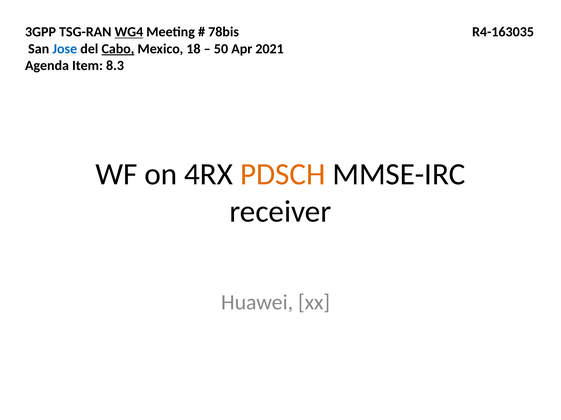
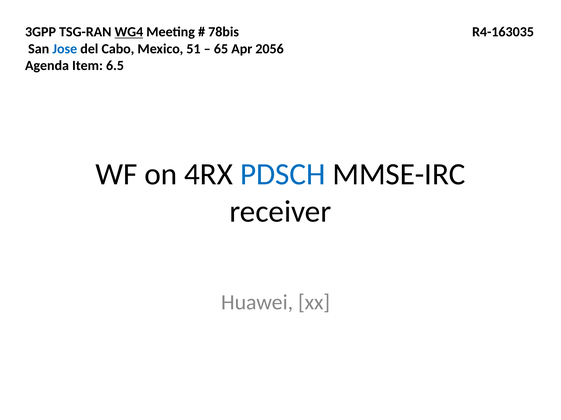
Cabo underline: present -> none (118, 49)
18: 18 -> 51 (193, 49)
50: 50 -> 65 (221, 49)
2021: 2021 -> 2056 (270, 49)
8.3: 8.3 -> 6.5 (115, 66)
PDSCH colour: orange -> blue (283, 174)
